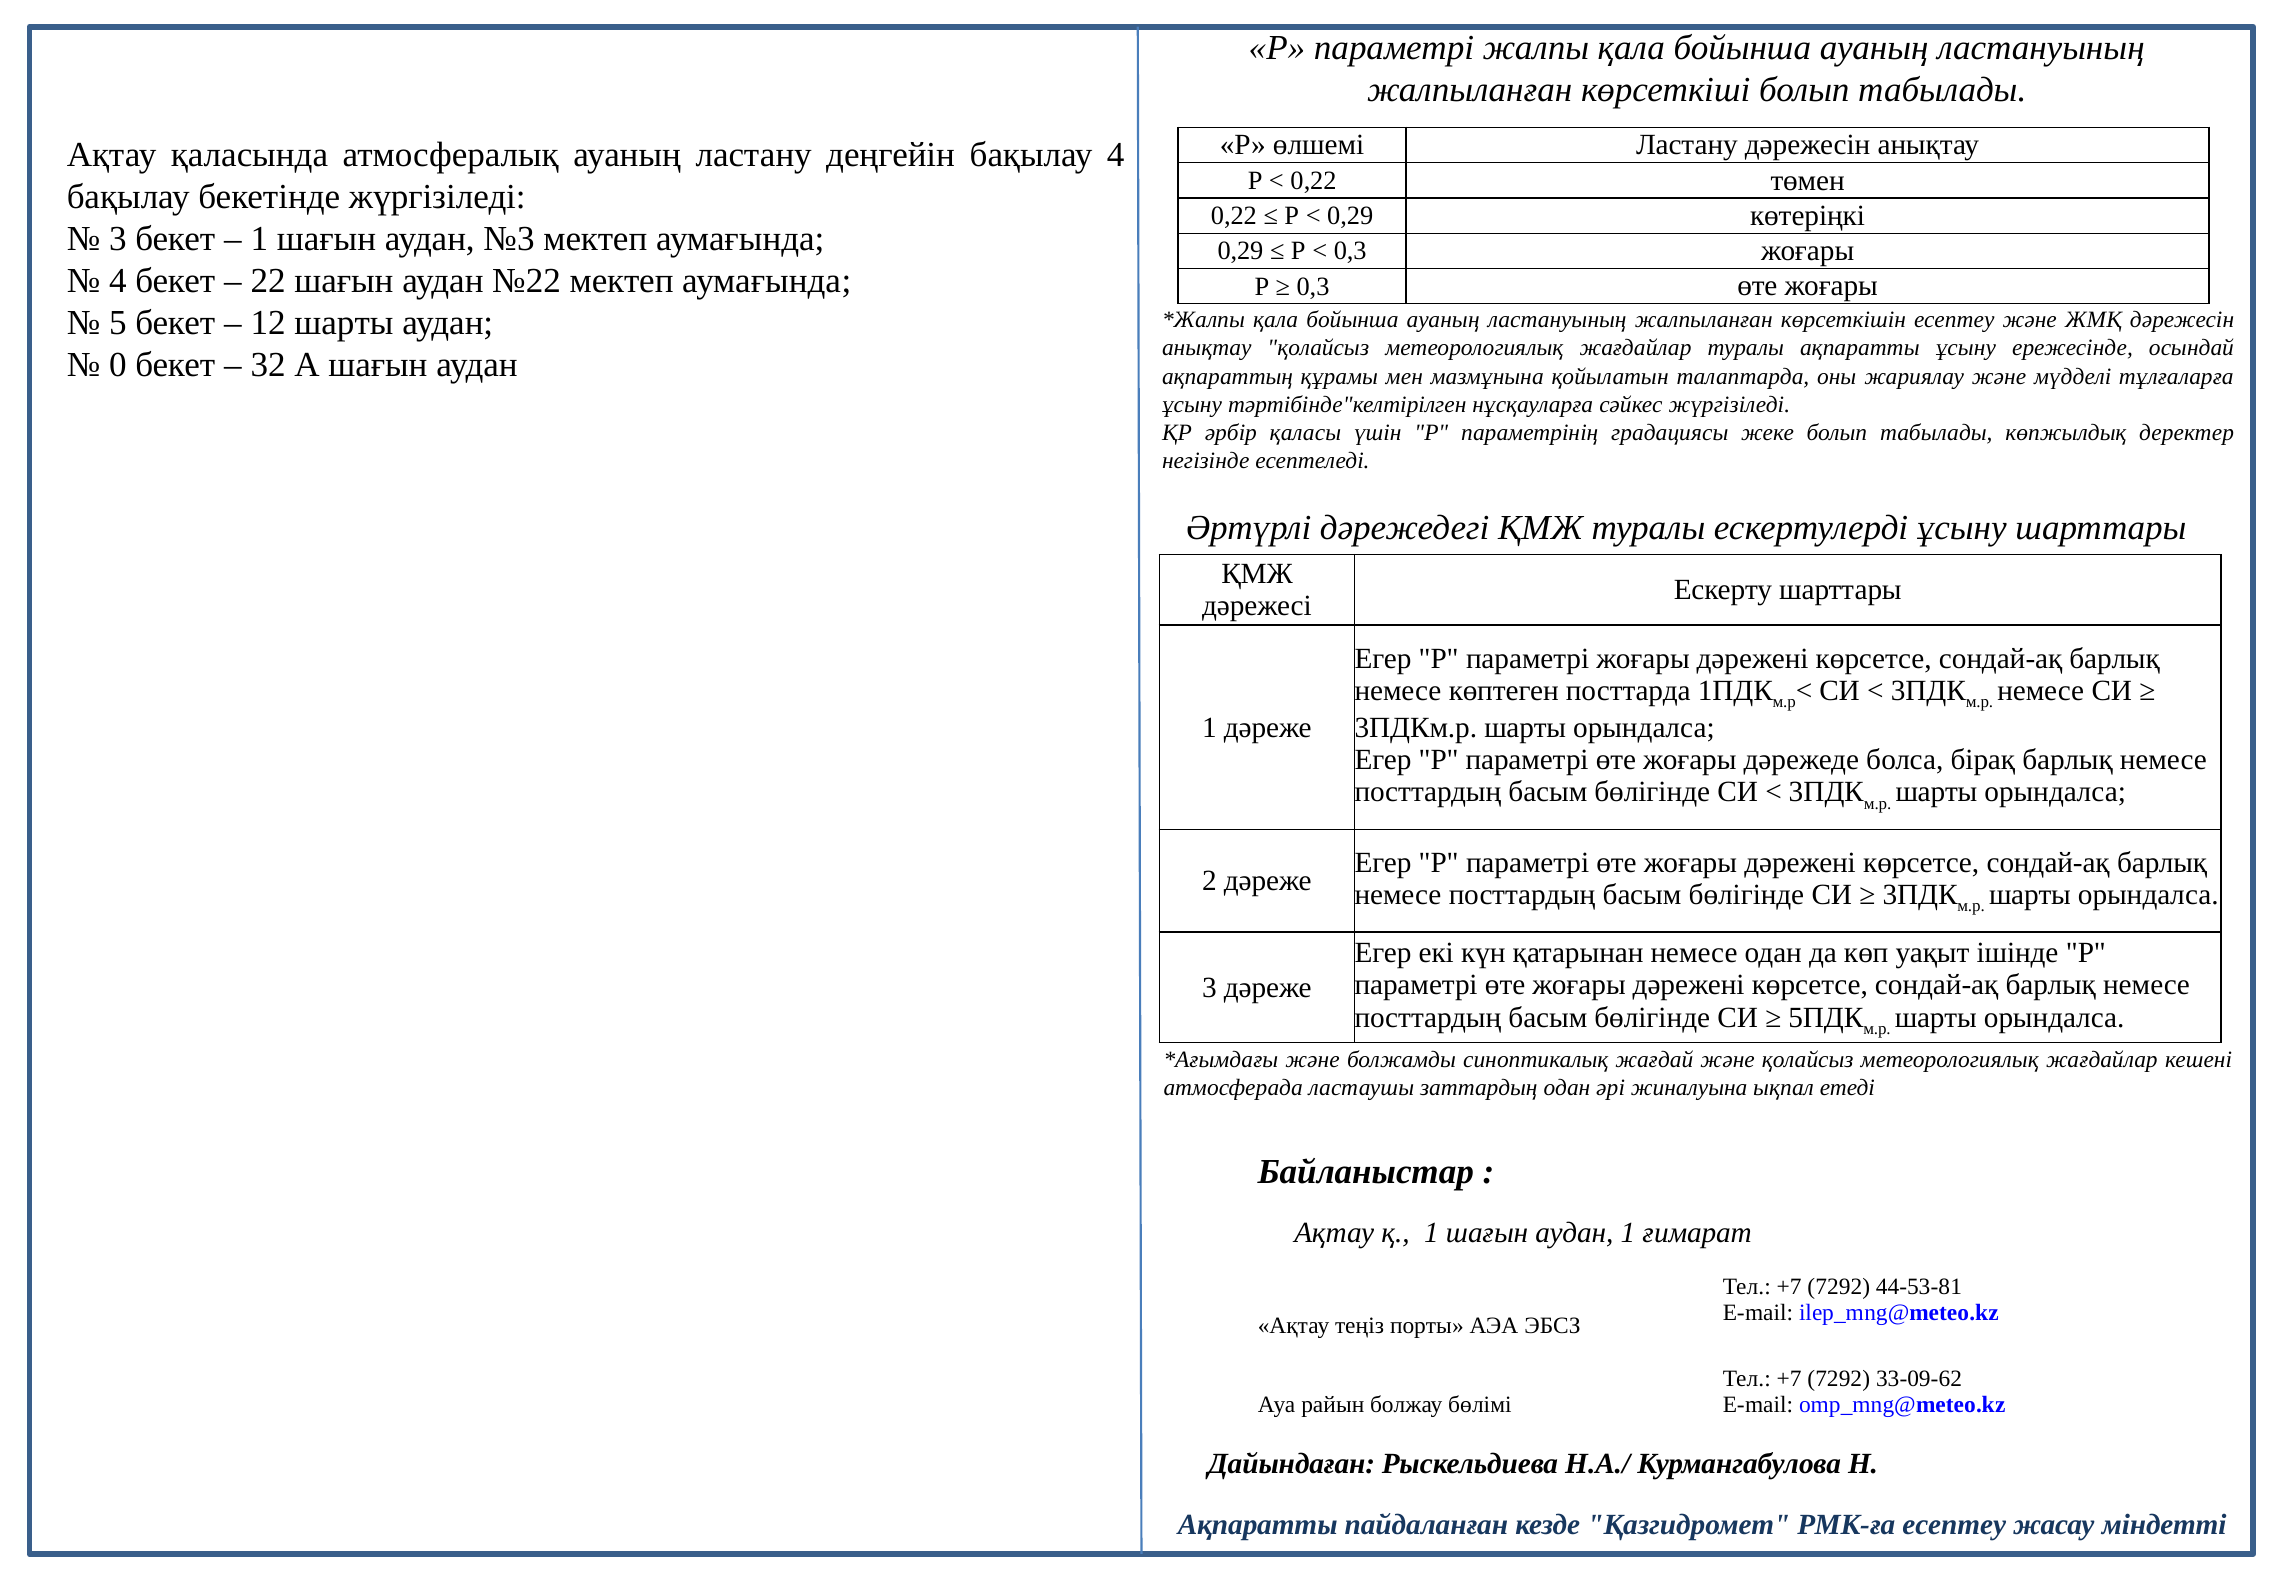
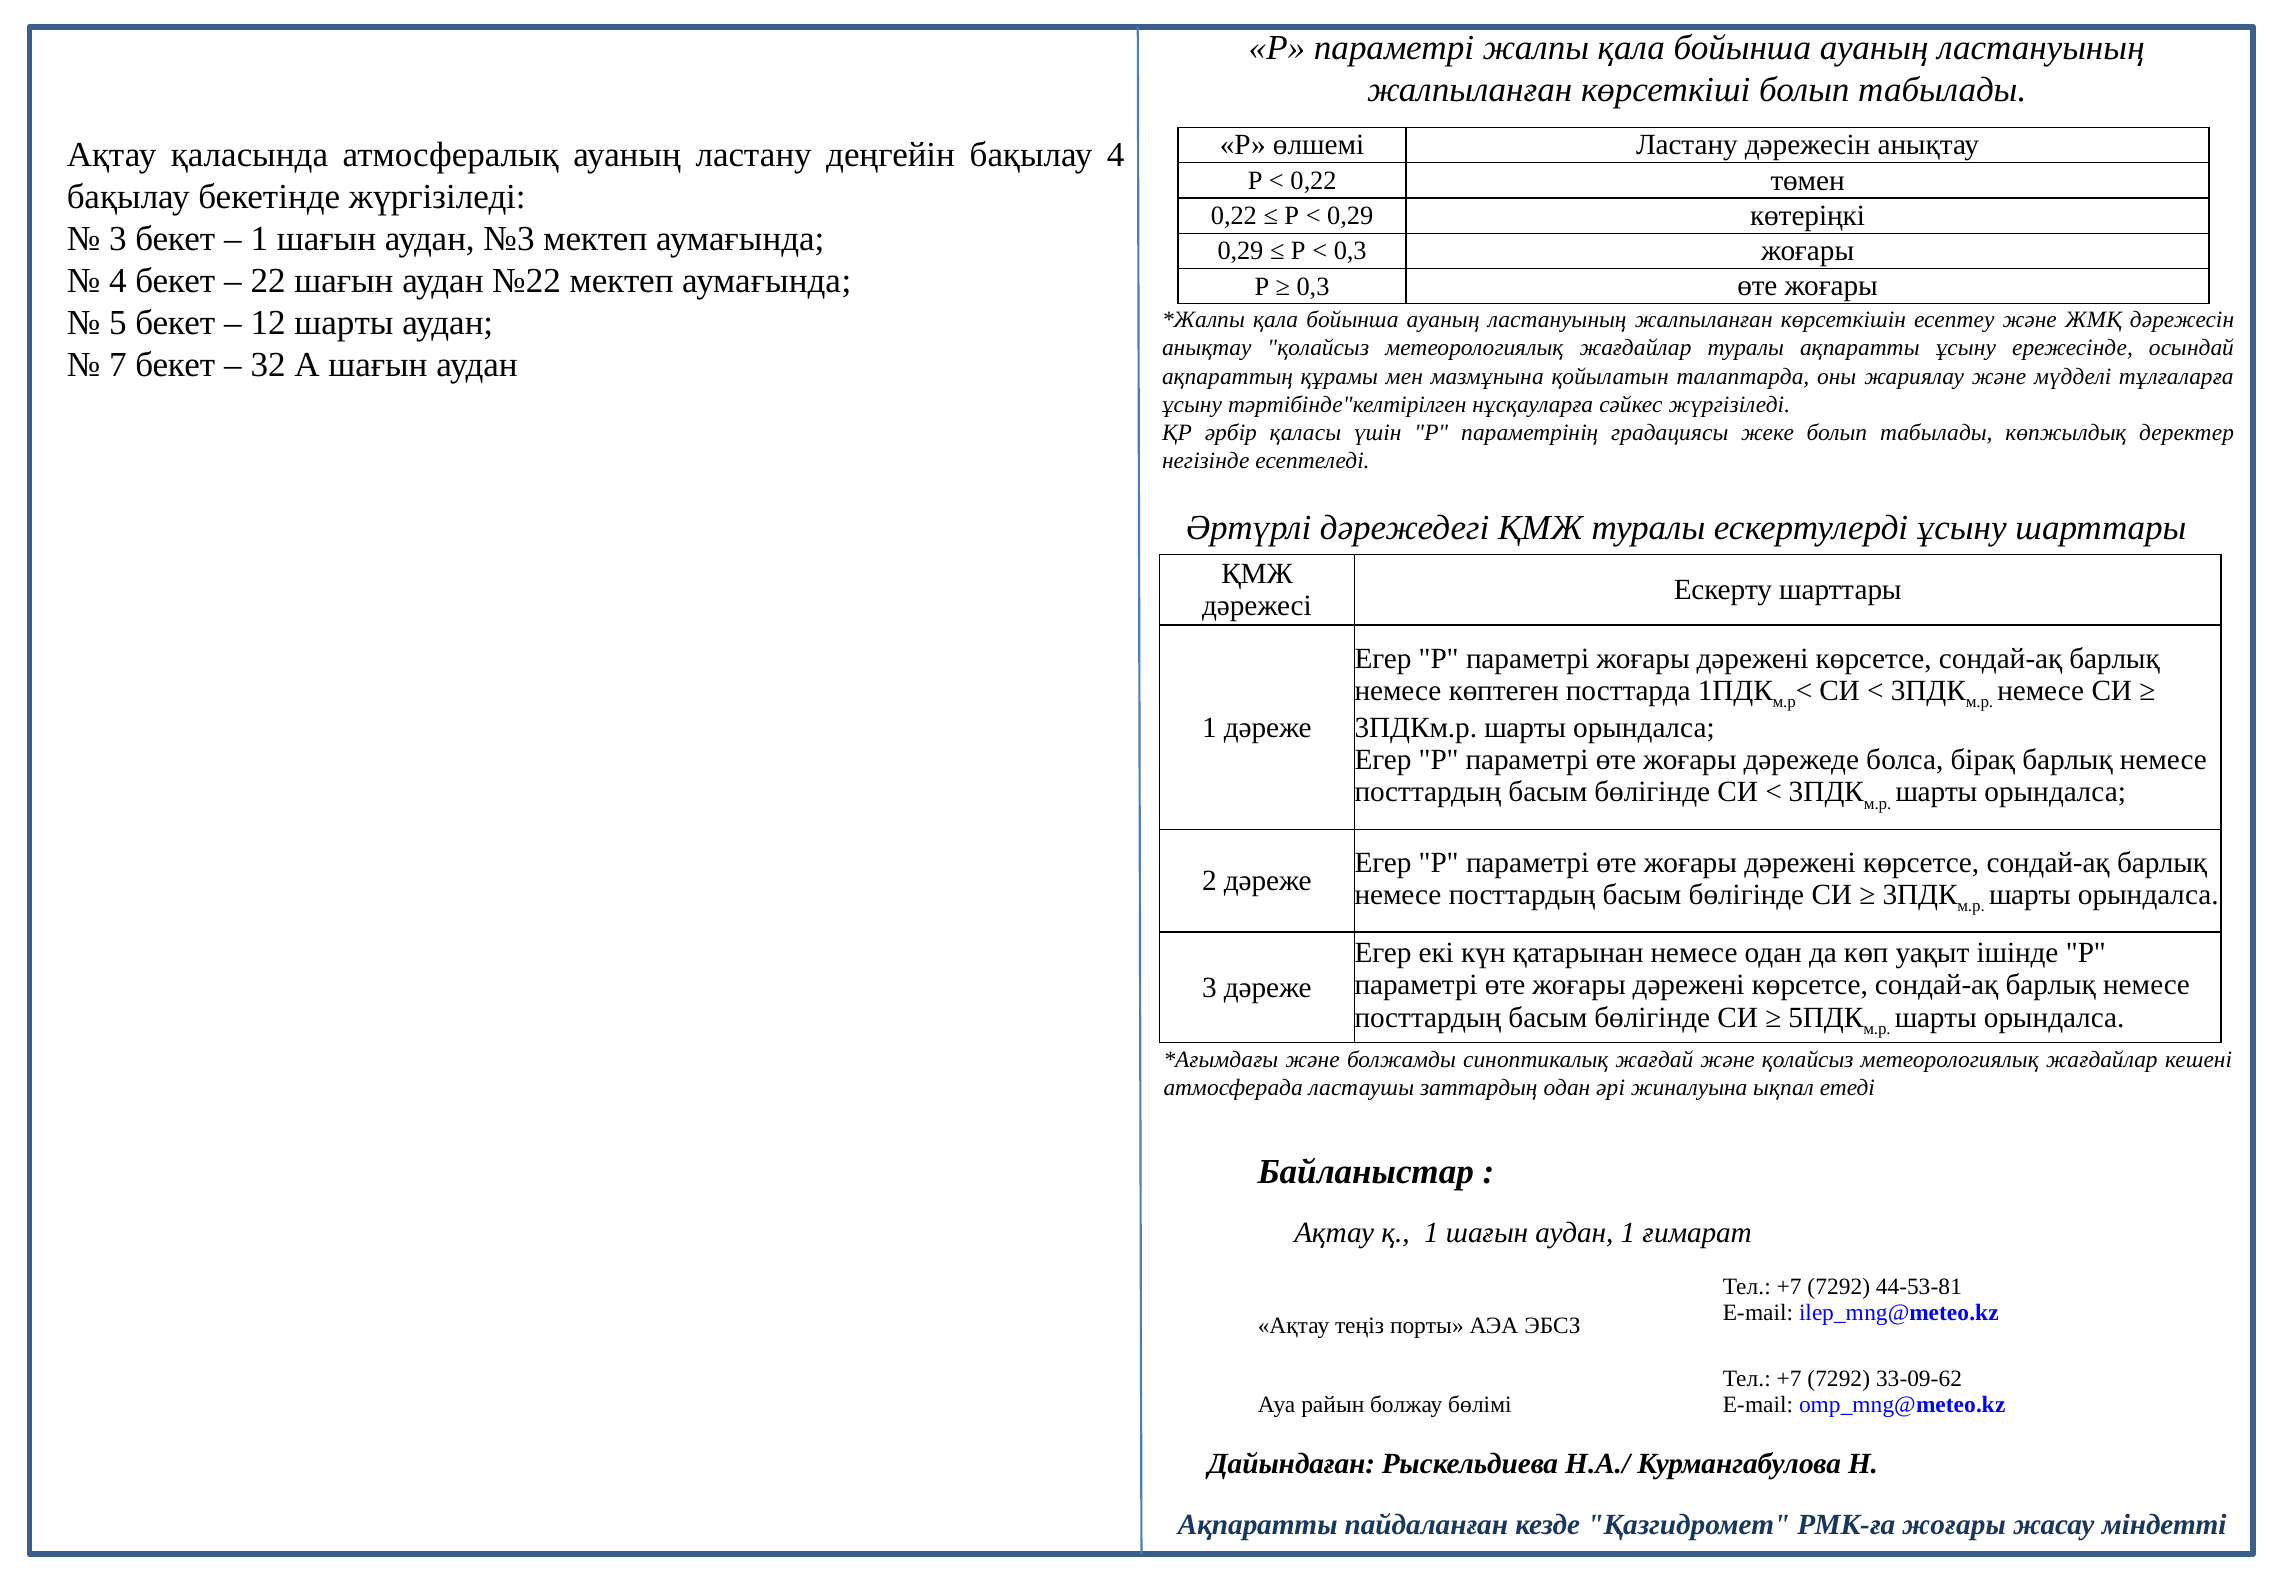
0: 0 -> 7 (118, 365)
РМК-ға есептеу: есептеу -> жоғары (1954, 1525)
